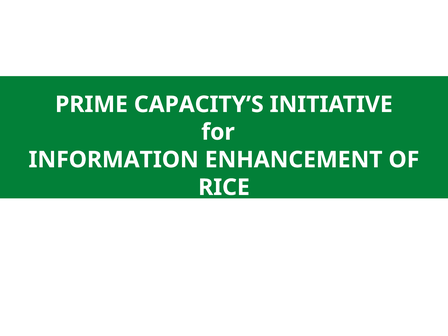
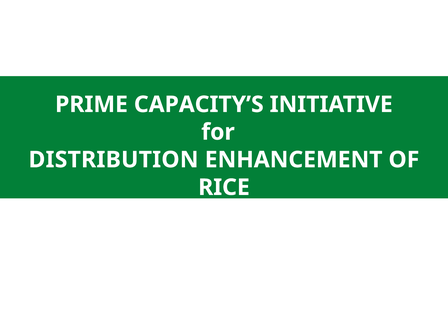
INFORMATION: INFORMATION -> DISTRIBUTION (113, 160)
